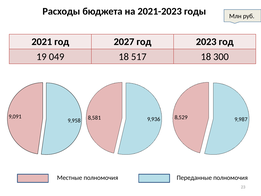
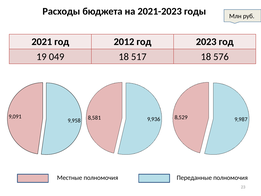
2027: 2027 -> 2012 (124, 42)
300: 300 -> 576 (221, 57)
